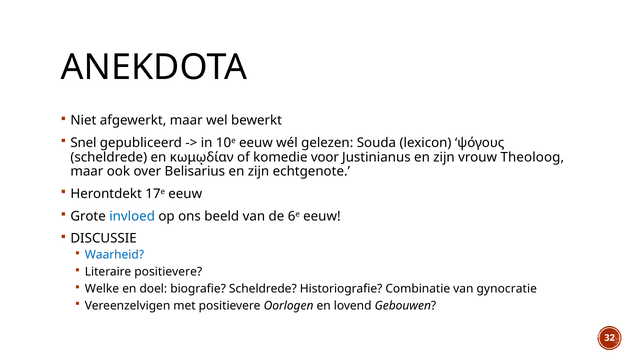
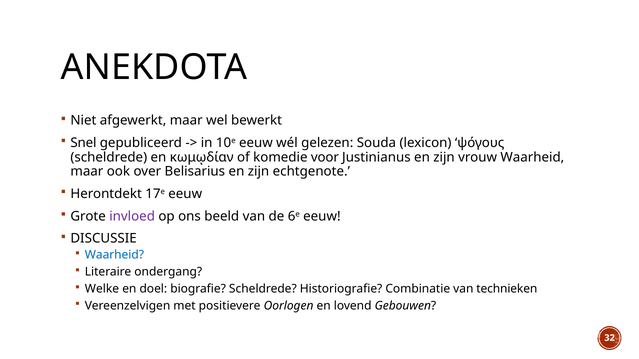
vrouw Theoloog: Theoloog -> Waarheid (532, 157)
invloed colour: blue -> purple (132, 217)
Literaire positievere: positievere -> ondergang (168, 272)
gynocratie: gynocratie -> technieken (507, 289)
